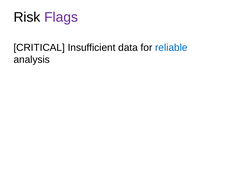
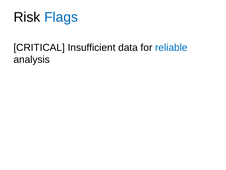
Flags colour: purple -> blue (61, 17)
